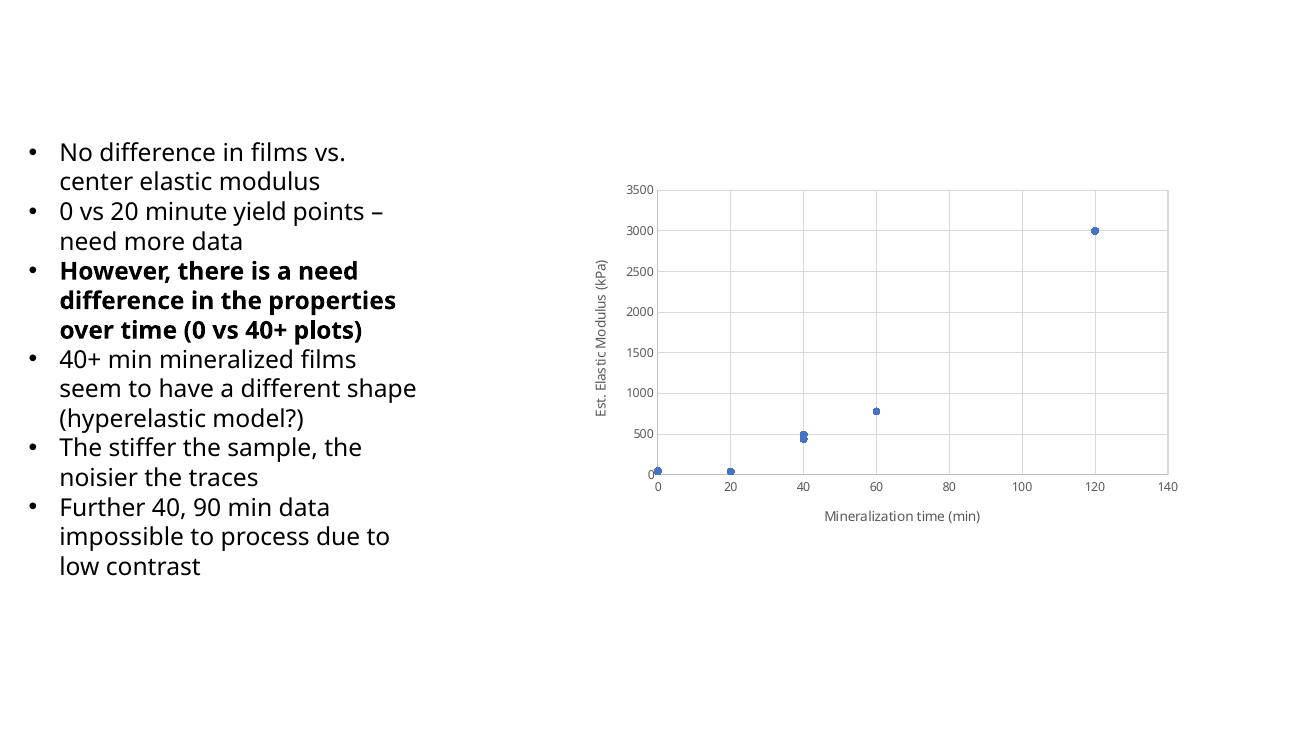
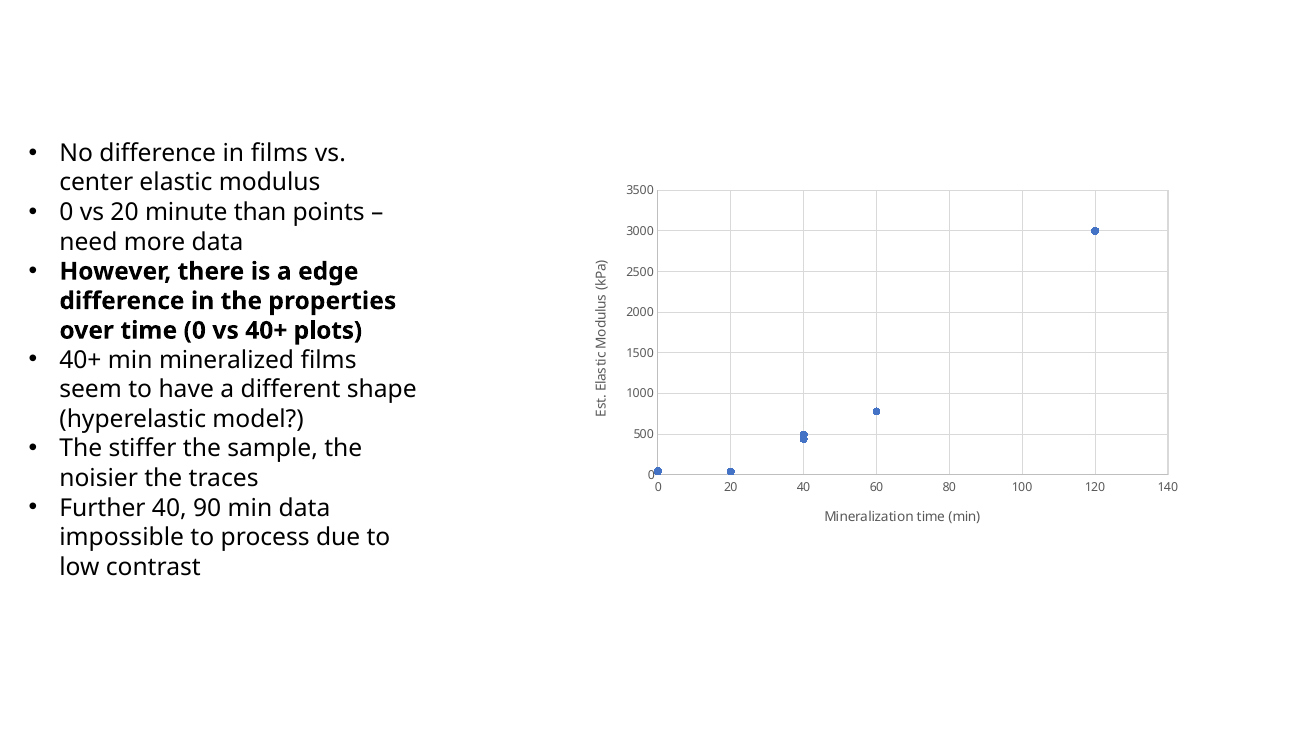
yield: yield -> than (260, 212)
a need: need -> edge (328, 271)
